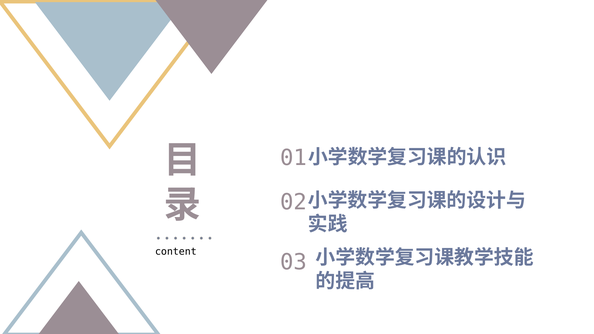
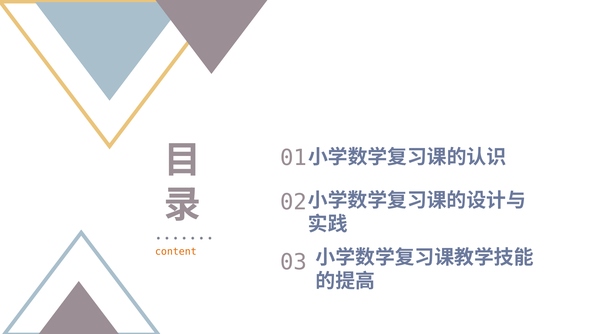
content colour: black -> orange (176, 252)
